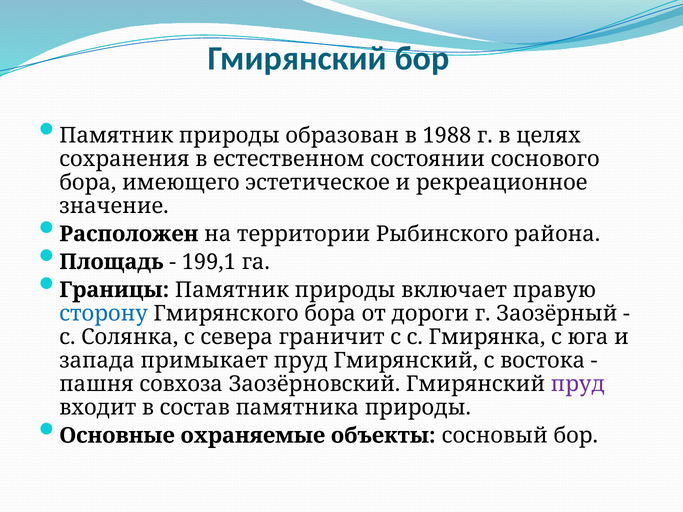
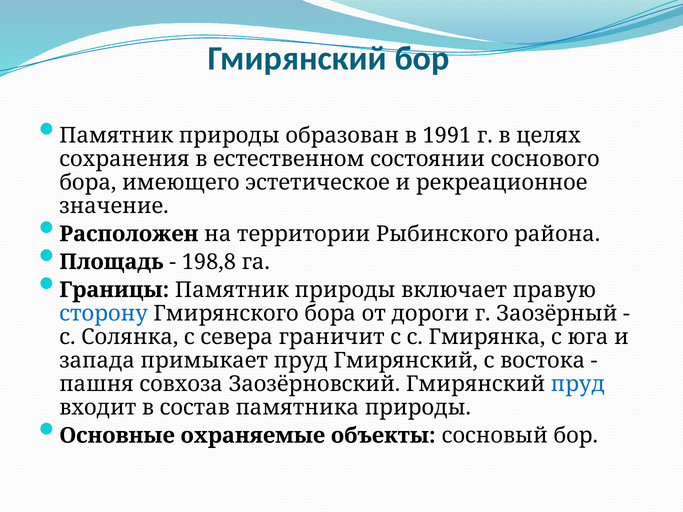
1988: 1988 -> 1991 (447, 135)
199,1: 199,1 -> 198,8 (209, 262)
пруд colour: purple -> blue (578, 384)
